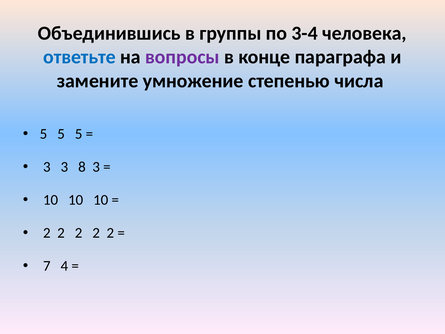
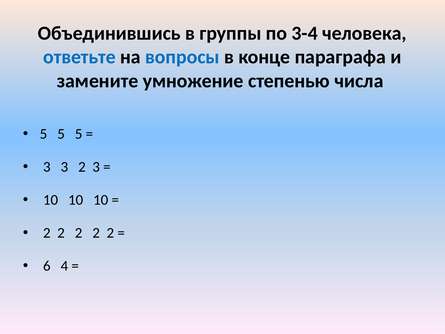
вопросы colour: purple -> blue (182, 57)
3 8: 8 -> 2 (82, 167)
7: 7 -> 6 (47, 266)
